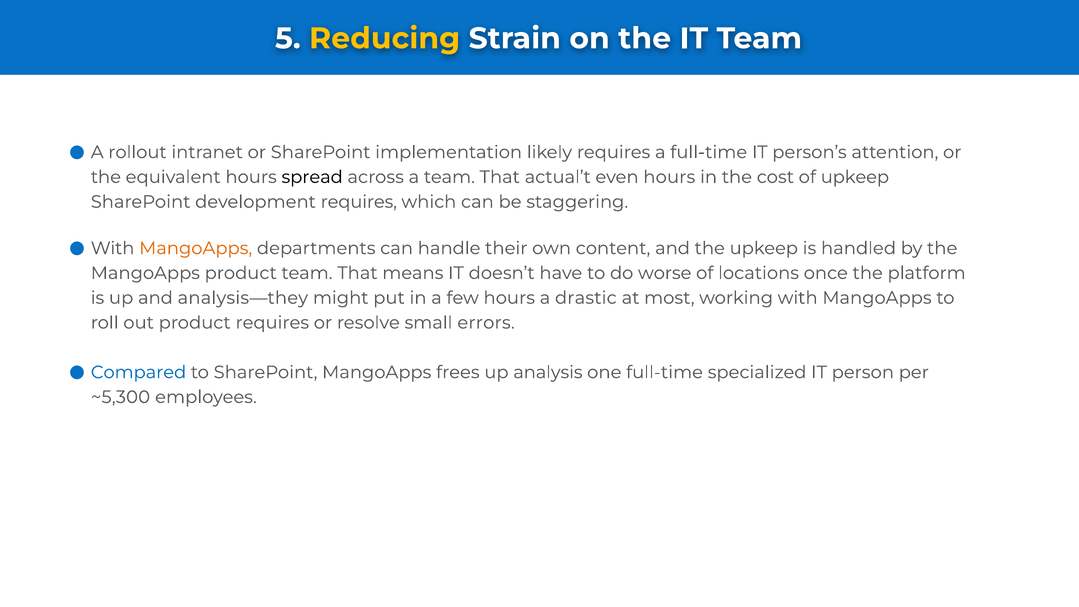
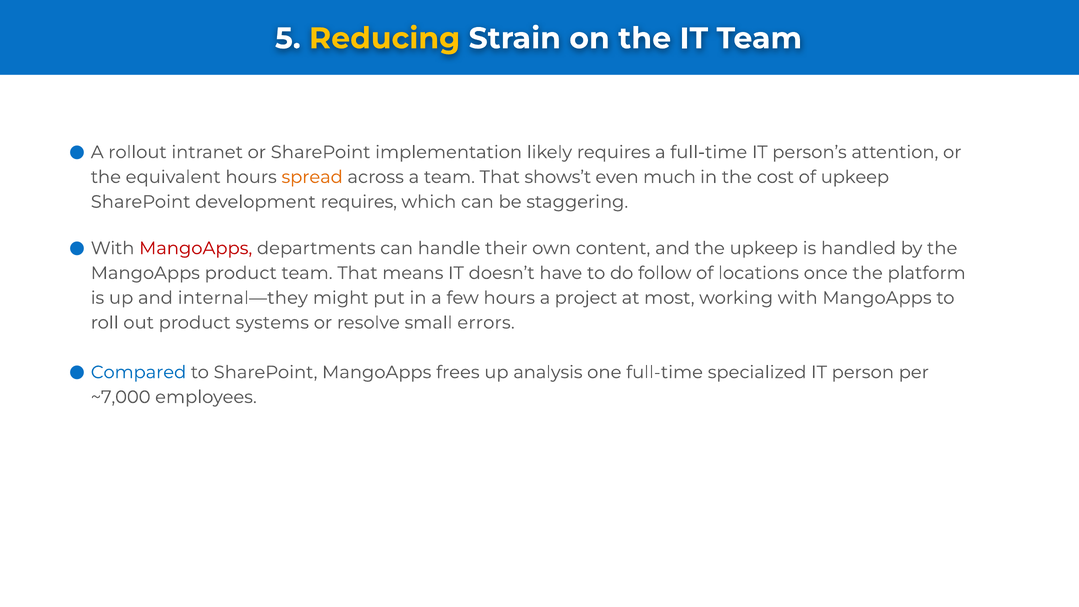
spread colour: black -> orange (312, 177)
actual’t: actual’t -> shows’t (558, 177)
even hours: hours -> much (669, 177)
MangoApps colour: orange -> red (196, 248)
worse: worse -> follow (665, 273)
analysis—they: analysis—they -> internal—they (243, 298)
drastic: drastic -> project (586, 298)
product requires: requires -> systems (272, 323)
~5,300: ~5,300 -> ~7,000 (121, 397)
